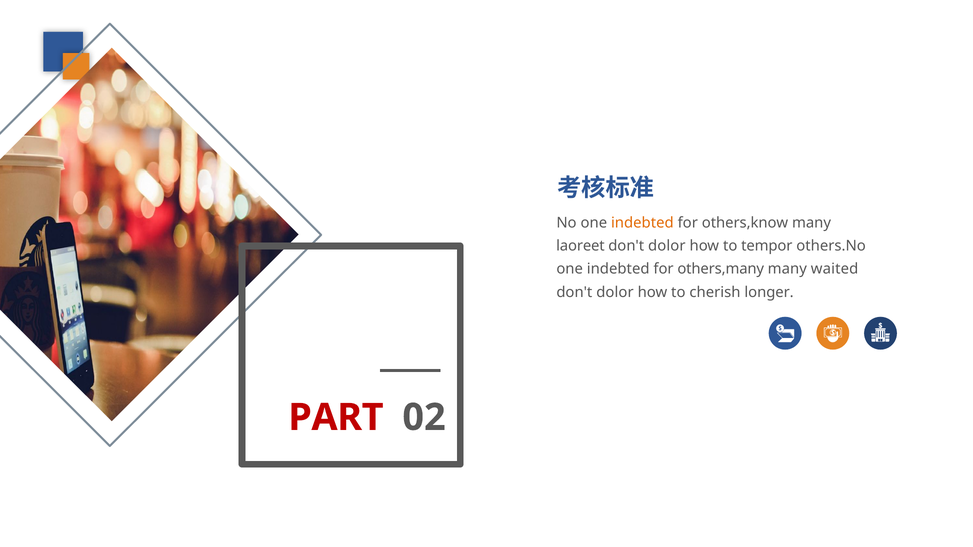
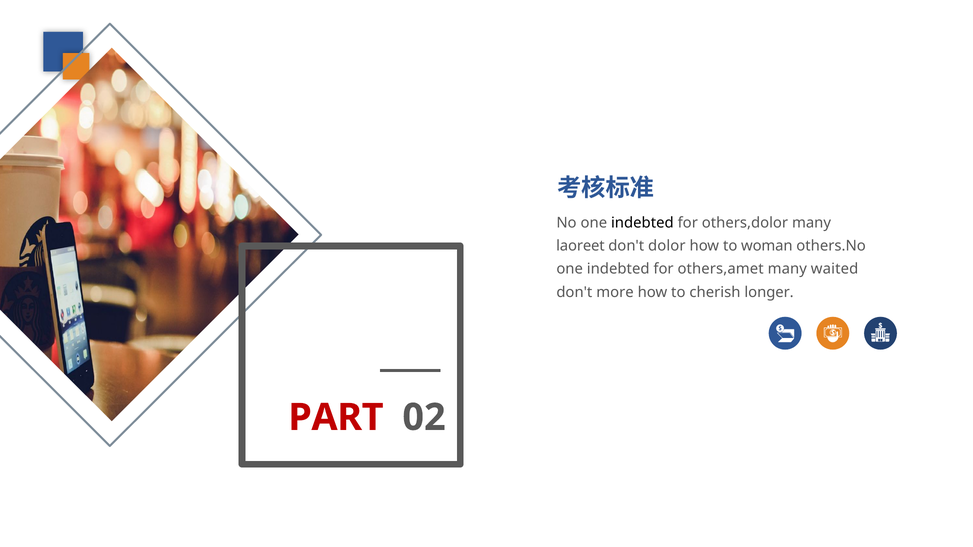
indebted colour: orange -> black (642, 223)
others,know: others,know -> others,dolor (745, 223)
tempor: tempor -> woman (767, 246)
others,many: others,many -> others,amet (721, 269)
dolor: dolor -> more (615, 292)
